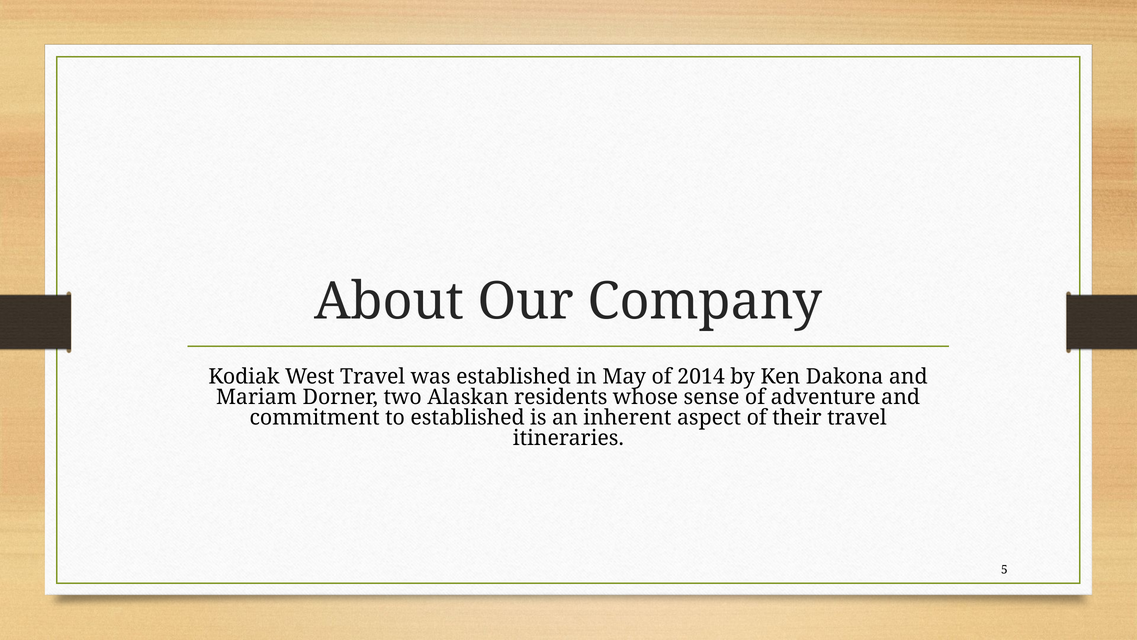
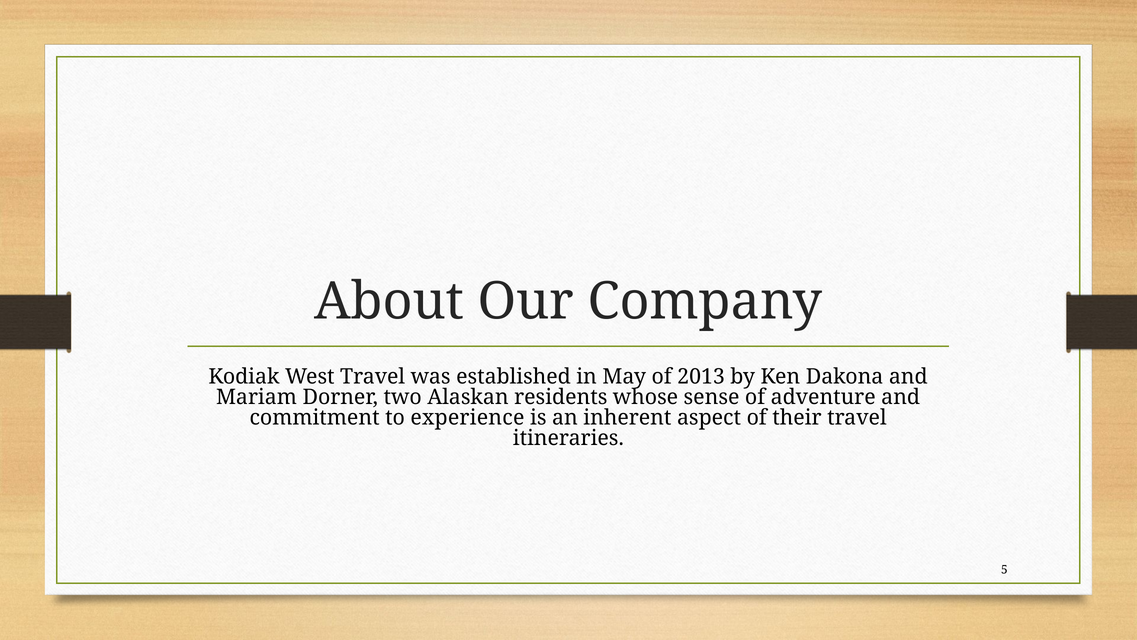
2014: 2014 -> 2013 (701, 376)
to established: established -> experience (467, 417)
